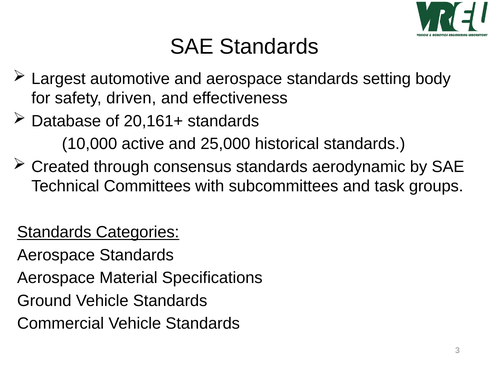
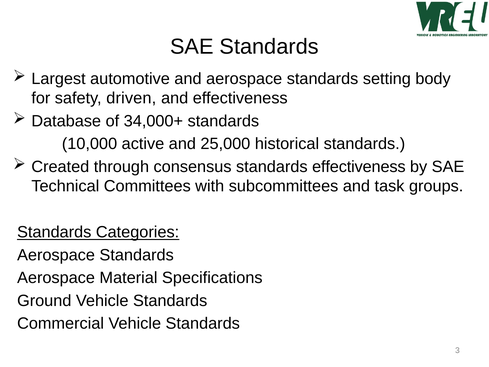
20,161+: 20,161+ -> 34,000+ (153, 121)
standards aerodynamic: aerodynamic -> effectiveness (359, 167)
